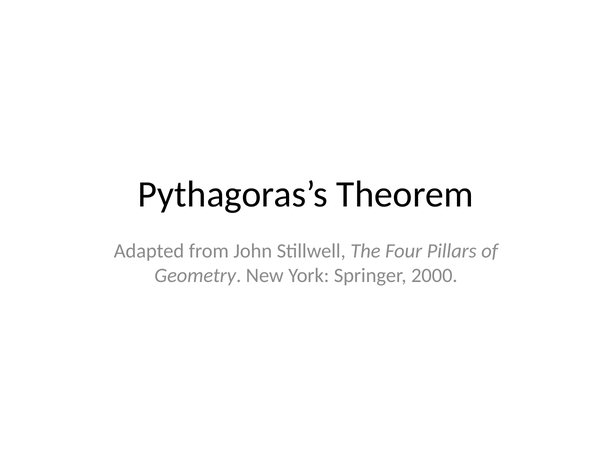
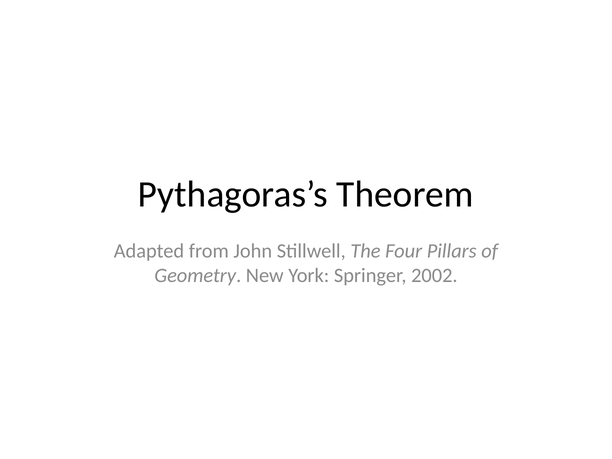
2000: 2000 -> 2002 (434, 276)
